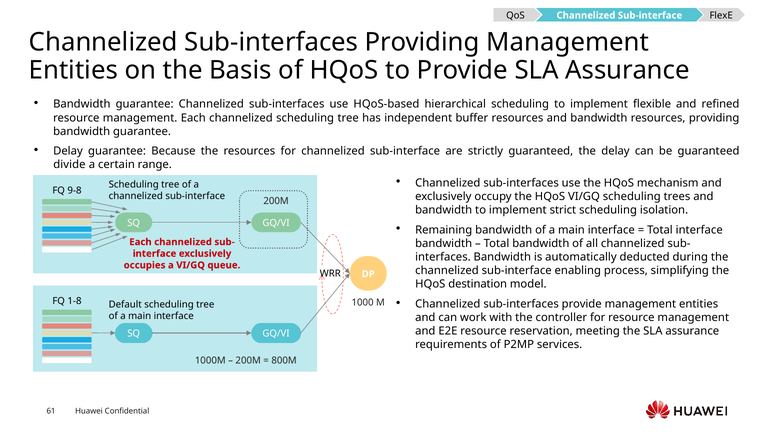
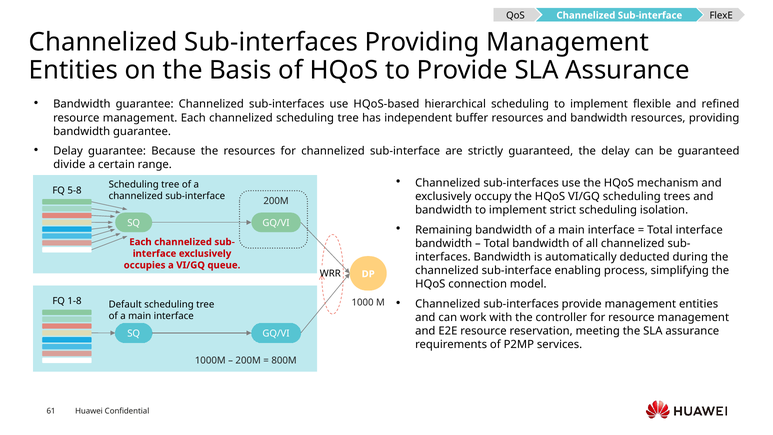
9-8: 9-8 -> 5-8 (75, 190)
destination: destination -> connection (478, 284)
